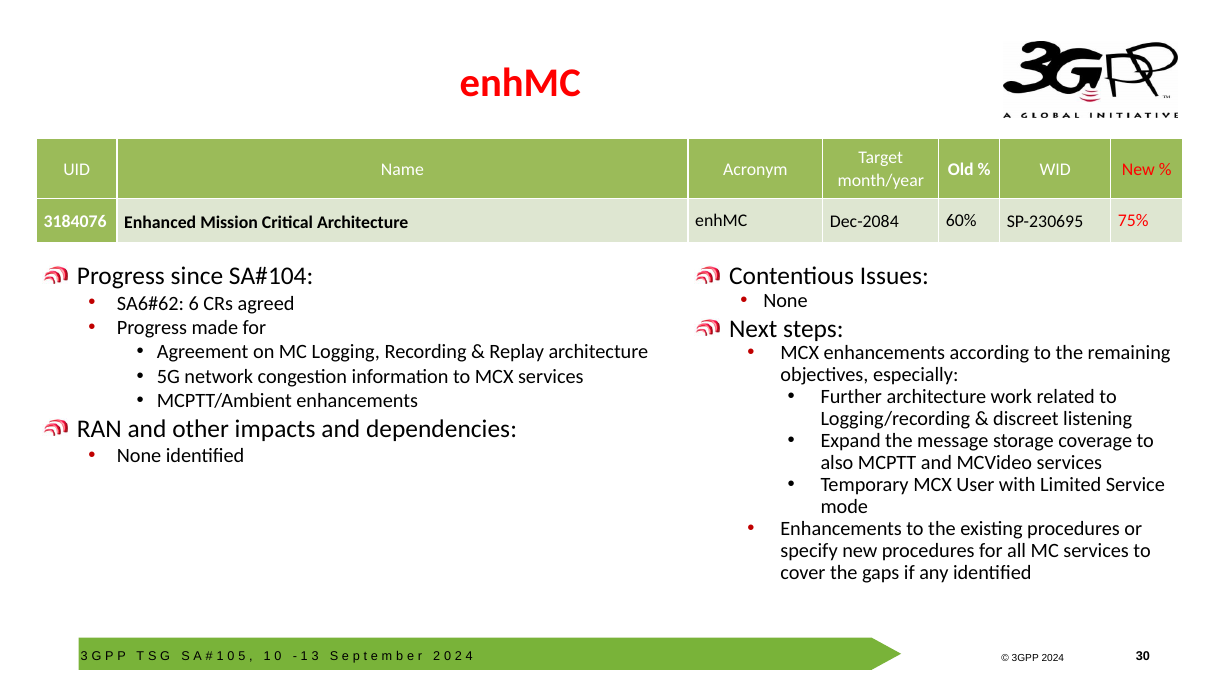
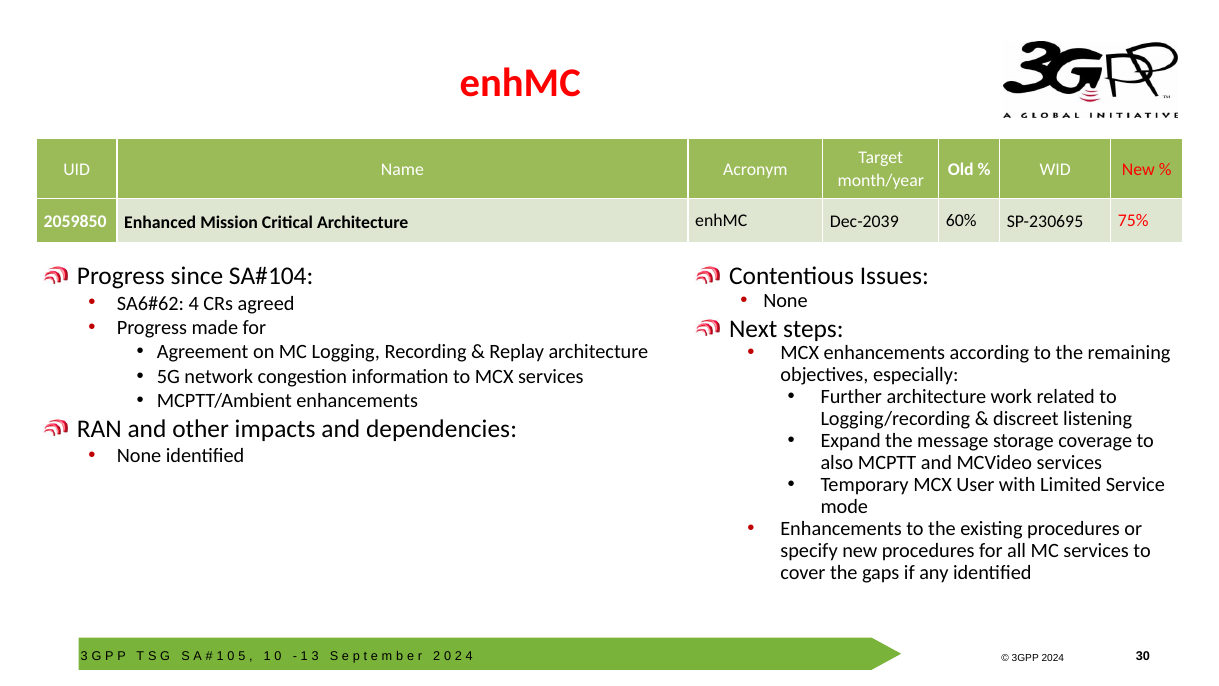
3184076: 3184076 -> 2059850 (75, 221)
Dec-2084: Dec-2084 -> Dec-2039 (864, 221)
6: 6 -> 4 (194, 303)
